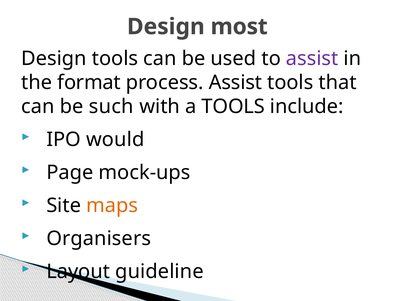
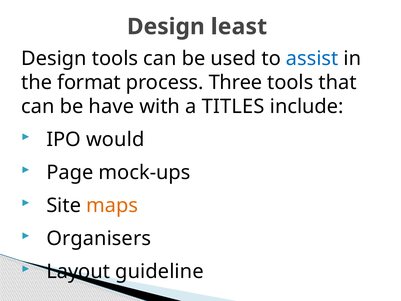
most: most -> least (239, 27)
assist colour: purple -> blue (312, 58)
process Assist: Assist -> Three (235, 82)
such: such -> have (111, 107)
a TOOLS: TOOLS -> TITLES (233, 107)
